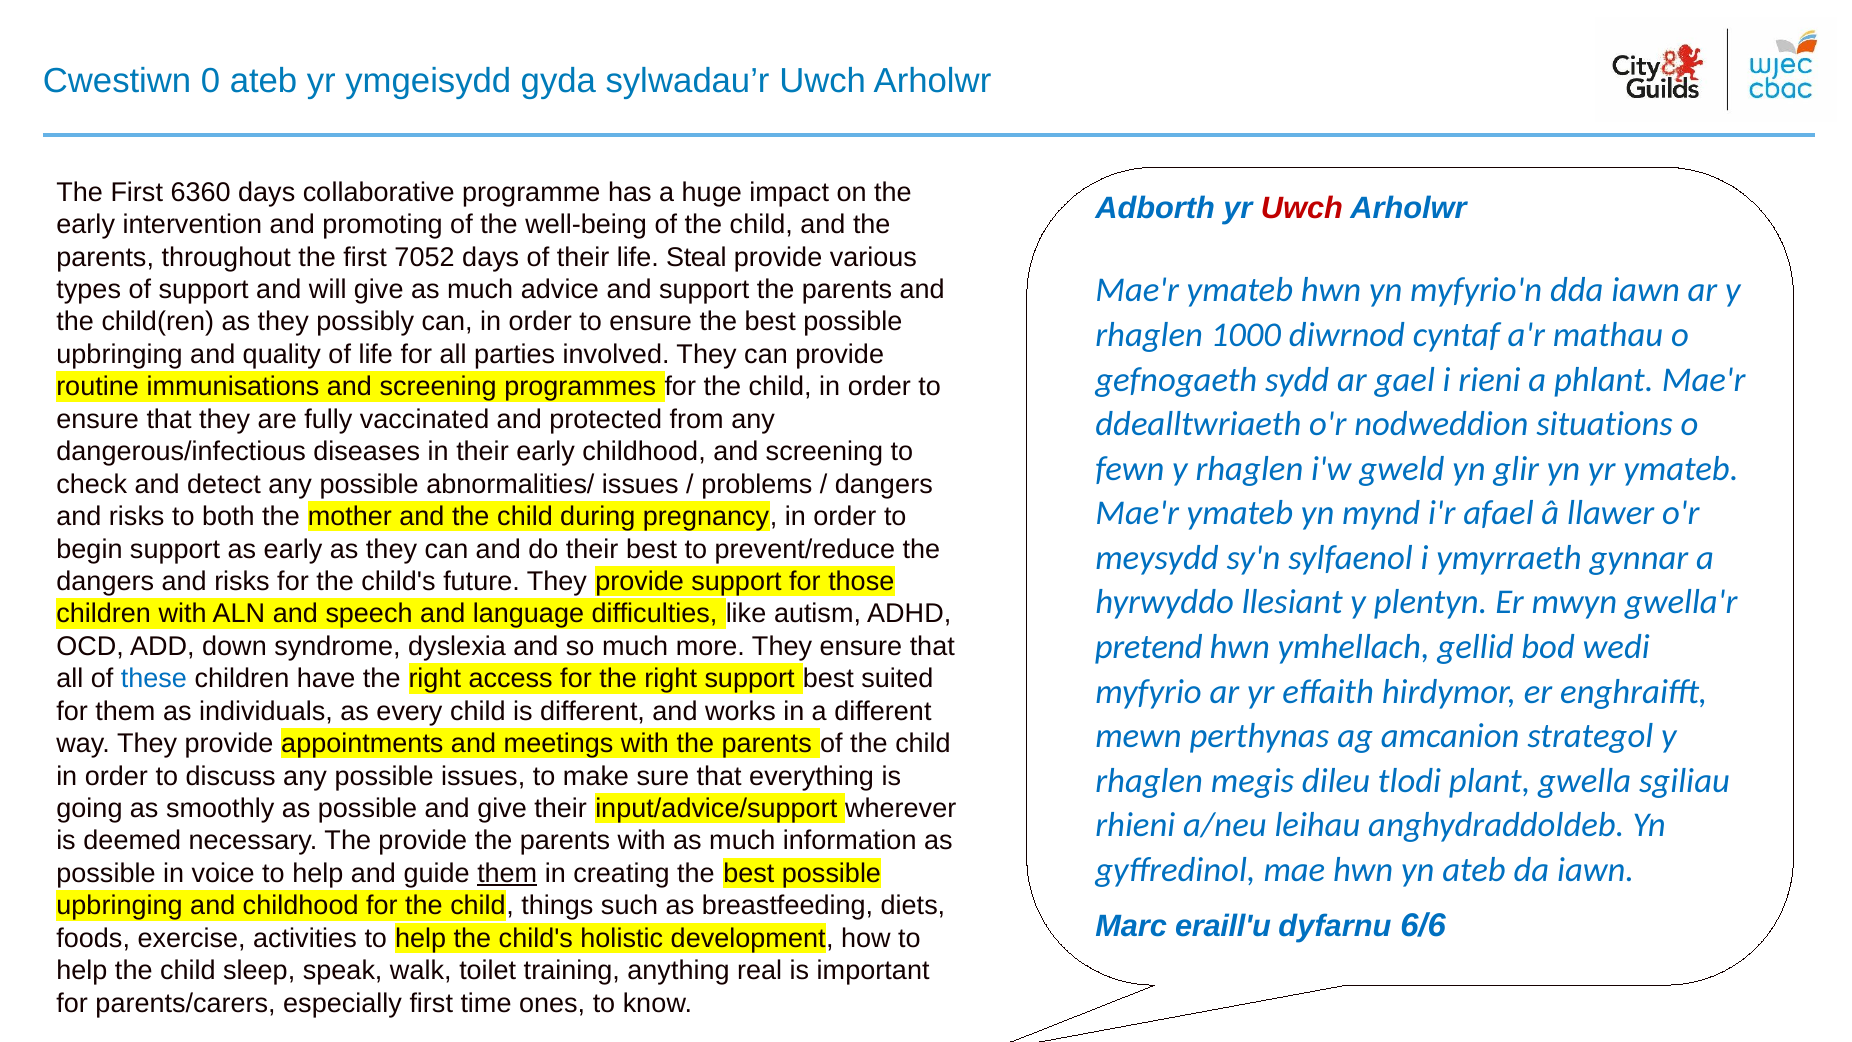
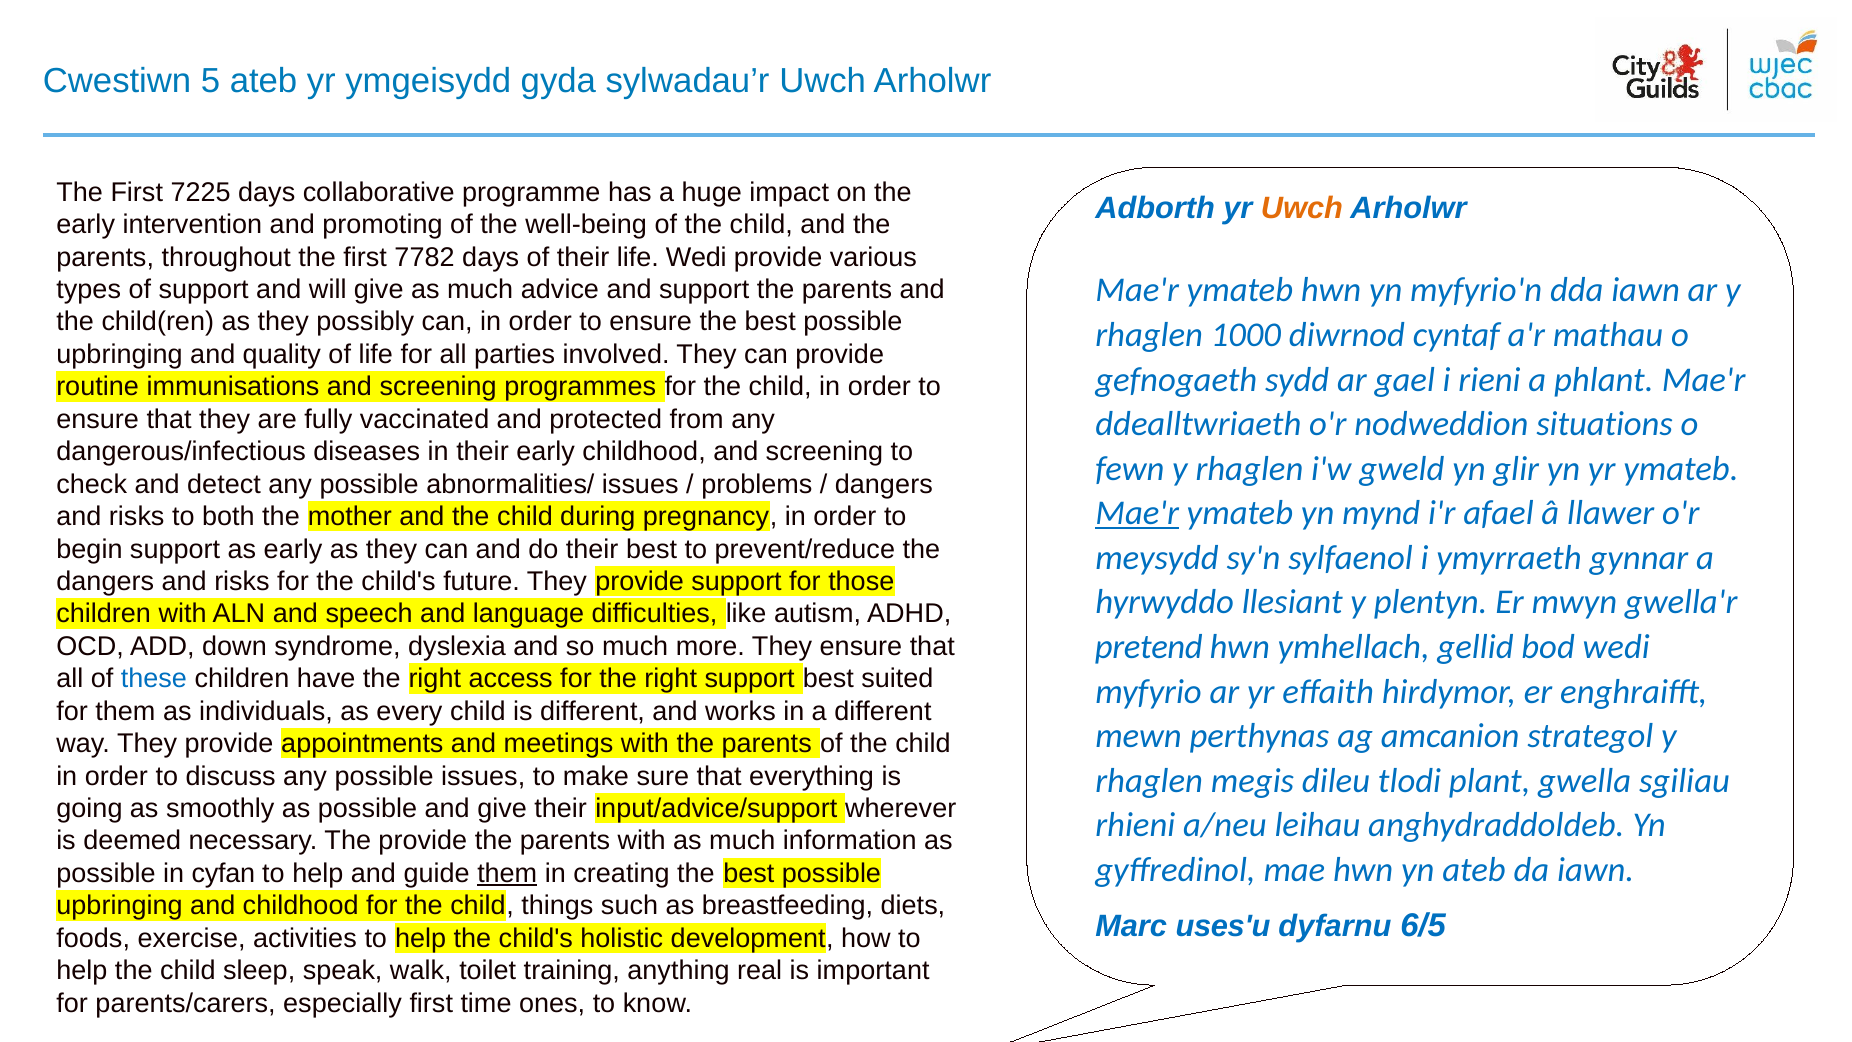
0: 0 -> 5 (211, 81)
6360: 6360 -> 7225 (201, 192)
Uwch colour: red -> orange (1302, 209)
7052: 7052 -> 7782 (425, 257)
life Steal: Steal -> Wedi (696, 257)
Mae'r underline: none -> present (1137, 513)
voice: voice -> cyfan (223, 873)
eraill'u: eraill'u -> uses'u (1223, 926)
6/6: 6/6 -> 6/5 (1423, 926)
